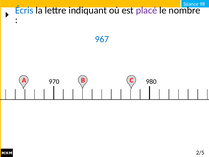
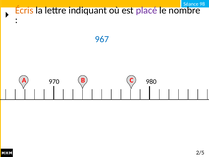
Écris colour: blue -> orange (24, 10)
